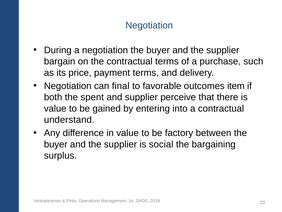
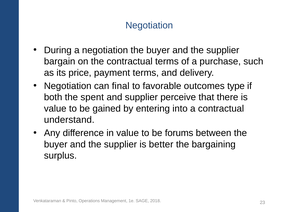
item: item -> type (236, 86)
factory: factory -> forums (179, 133)
social: social -> better (161, 144)
